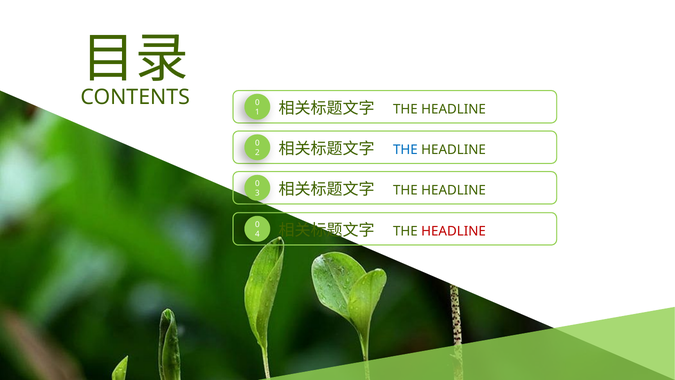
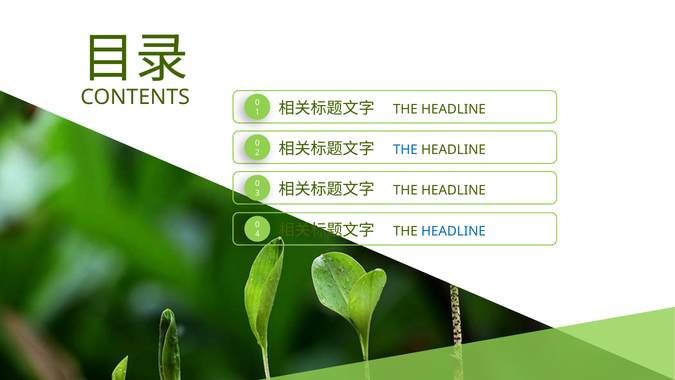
HEADLINE colour: red -> blue (454, 231)
